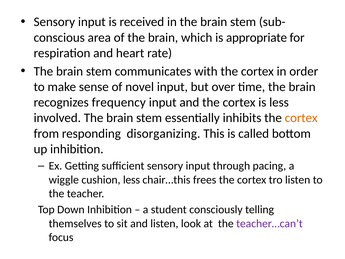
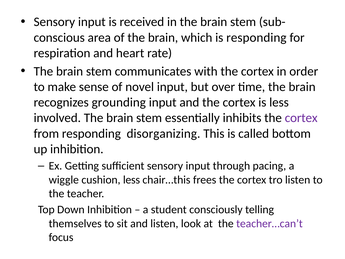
is appropriate: appropriate -> responding (256, 37)
frequency: frequency -> grounding (119, 102)
cortex colour: orange -> purple (301, 118)
